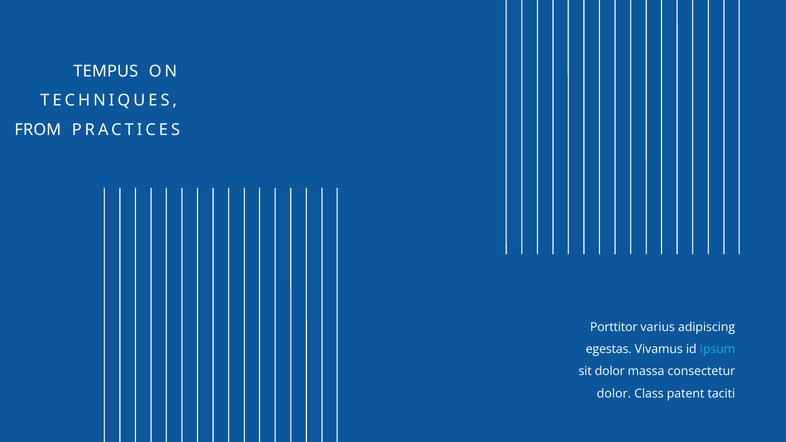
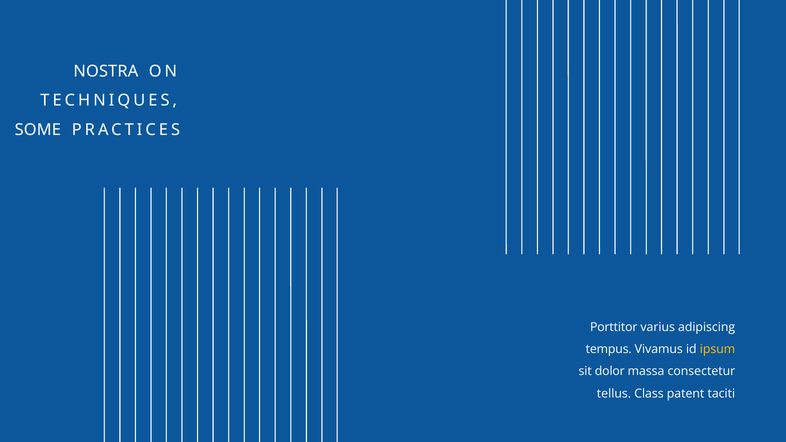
TEMPUS: TEMPUS -> NOSTRA (106, 71)
FROM: FROM -> SOME (38, 130)
egestas: egestas -> tempus (609, 349)
ipsum colour: light blue -> yellow (717, 349)
dolor: dolor -> tellus (614, 394)
